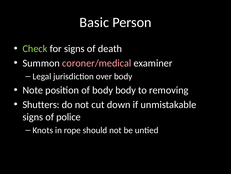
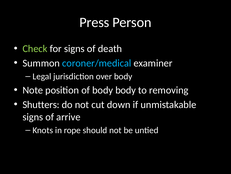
Basic: Basic -> Press (94, 22)
coroner/medical colour: pink -> light blue (97, 63)
police: police -> arrive (68, 117)
